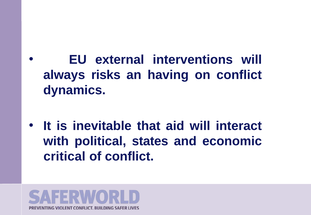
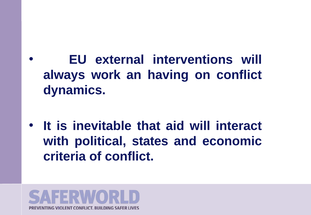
risks: risks -> work (106, 75)
critical: critical -> criteria (65, 157)
